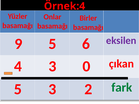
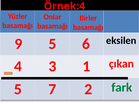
eksilen colour: purple -> black (121, 41)
0: 0 -> 1 (86, 66)
5 3: 3 -> 7 (52, 89)
